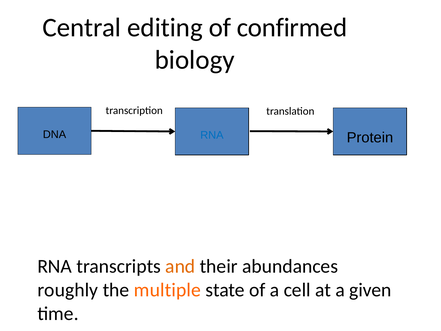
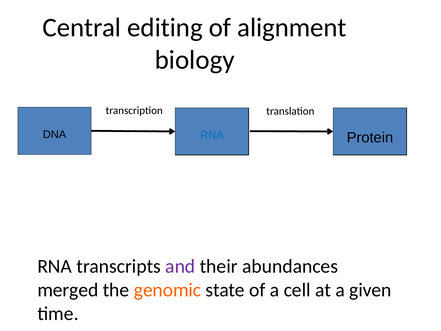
confirmed: confirmed -> alignment (292, 28)
and colour: orange -> purple (180, 266)
roughly: roughly -> merged (68, 290)
multiple: multiple -> genomic (168, 290)
